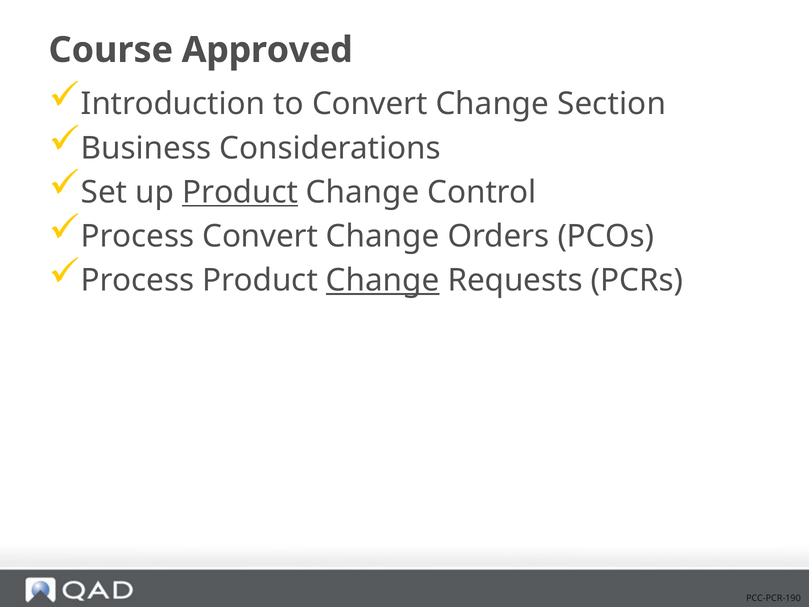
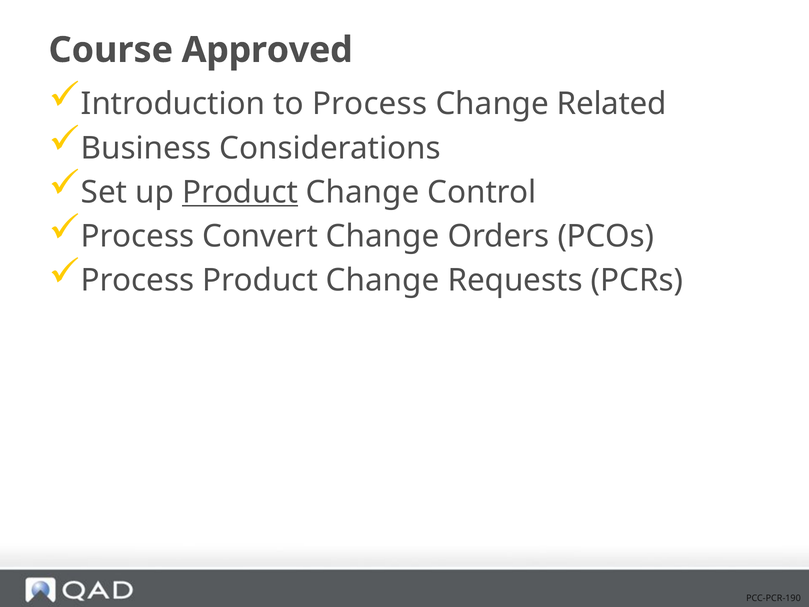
to Convert: Convert -> Process (370, 104)
Section: Section -> Related (612, 104)
Change underline: present -> none (383, 280)
